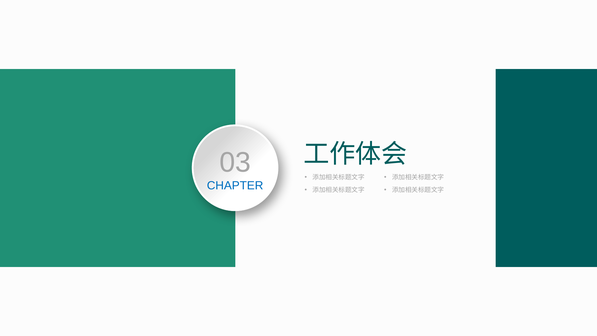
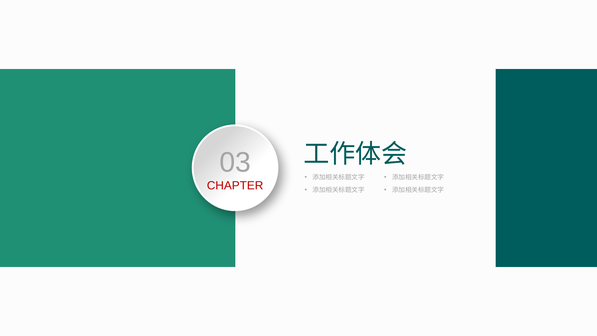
CHAPTER colour: blue -> red (235, 185)
